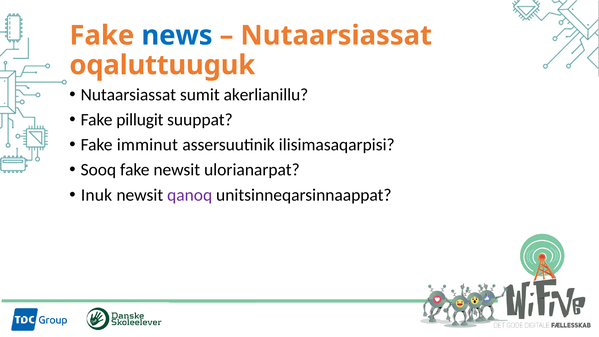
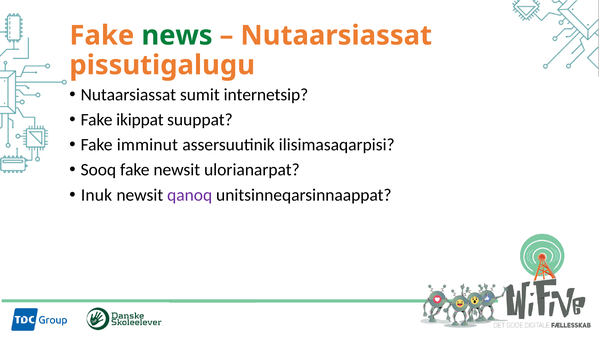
news colour: blue -> green (177, 35)
oqaluttuuguk: oqaluttuuguk -> pissutigalugu (162, 65)
akerlianillu: akerlianillu -> internetsip (266, 95)
pillugit: pillugit -> ikippat (140, 120)
